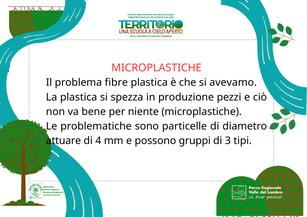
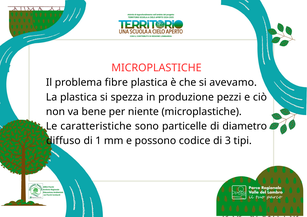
problematiche: problematiche -> caratteristiche (96, 126)
attuare: attuare -> diffuso (63, 141)
4: 4 -> 1 (98, 141)
gruppi: gruppi -> codice (195, 141)
